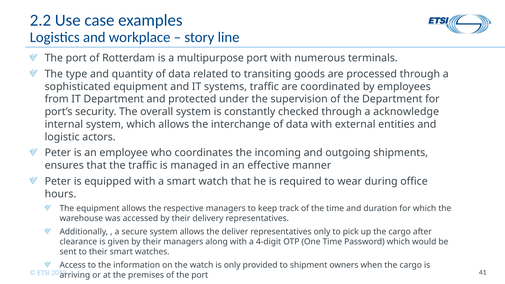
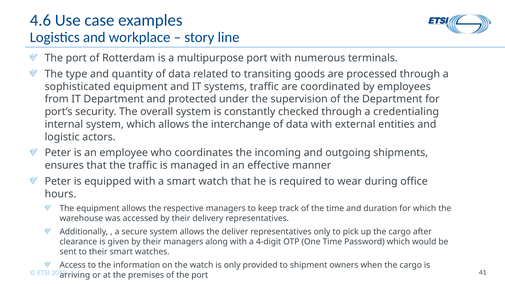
2.2: 2.2 -> 4.6 (40, 20)
acknowledge: acknowledge -> credentialing (406, 112)
